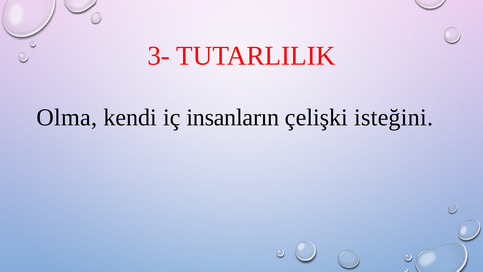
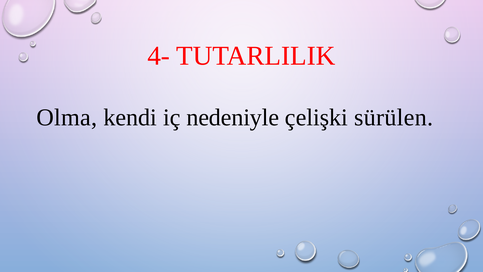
3-: 3- -> 4- (159, 56)
insanların: insanların -> nedeniyle (233, 118)
isteğini: isteğini -> sürülen (394, 118)
